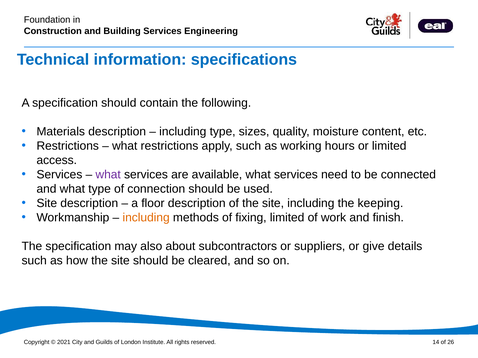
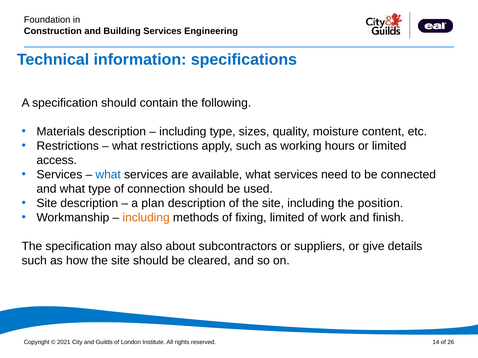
what colour: purple -> blue (108, 175)
floor: floor -> plan (153, 203)
keeping: keeping -> position (380, 203)
